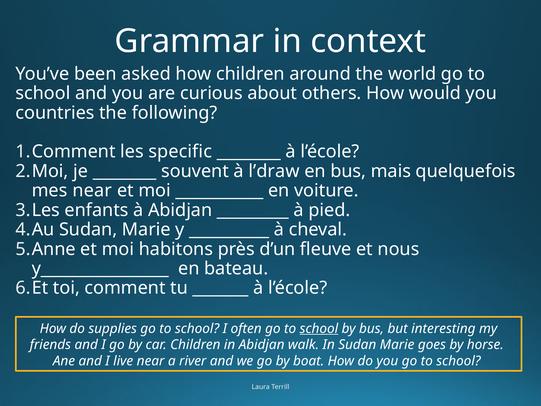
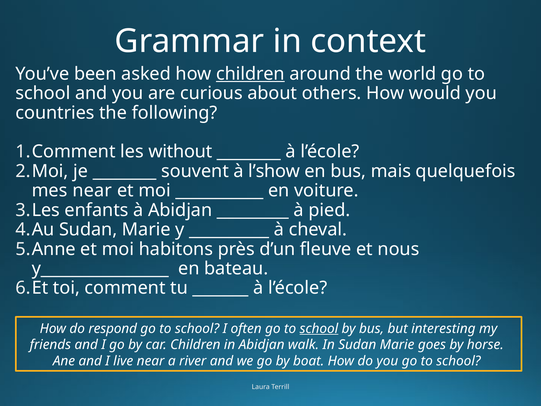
children underline: none -> present (250, 74)
specific: specific -> without (180, 152)
l’draw: l’draw -> l’show (274, 171)
supplies: supplies -> respond (113, 328)
